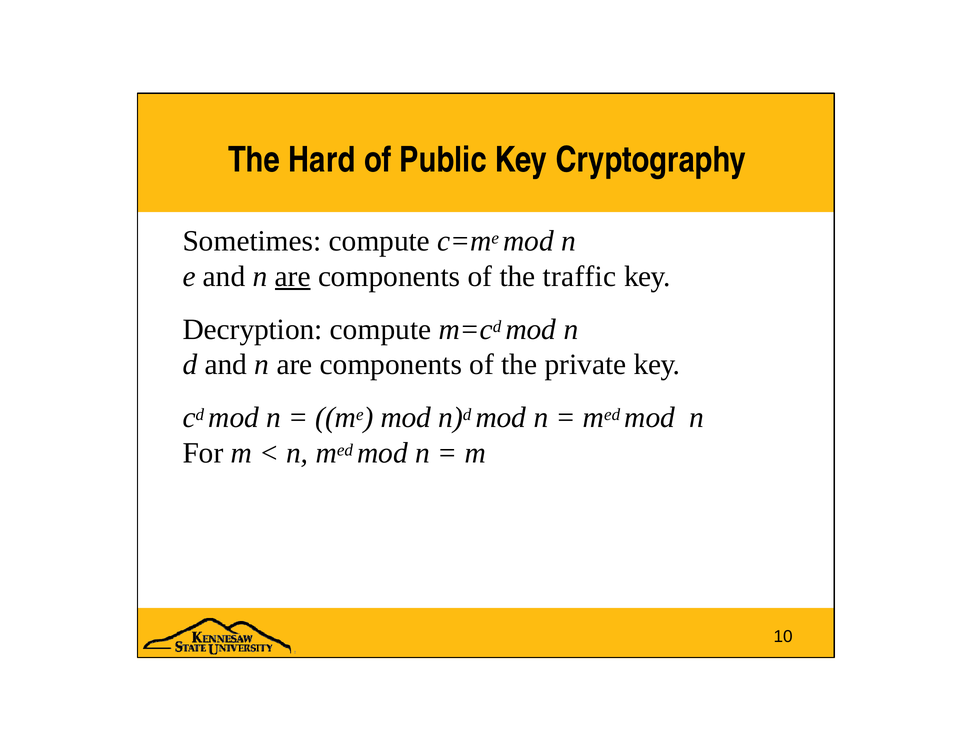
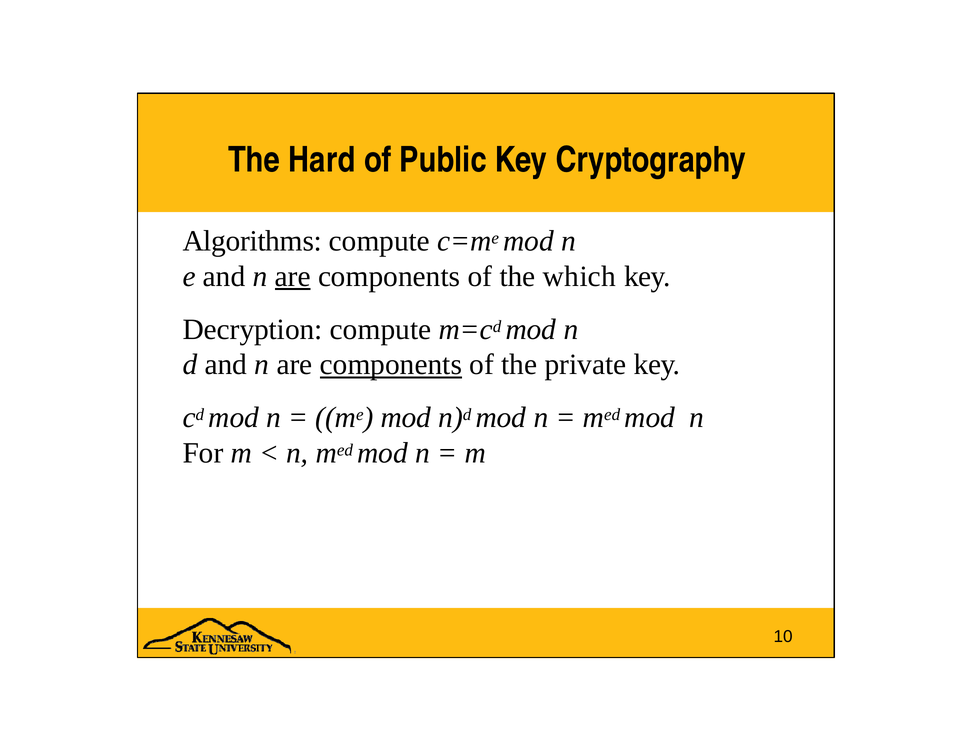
Sometimes: Sometimes -> Algorithms (252, 241)
traffic: traffic -> which (579, 276)
components underline: none -> present (391, 365)
